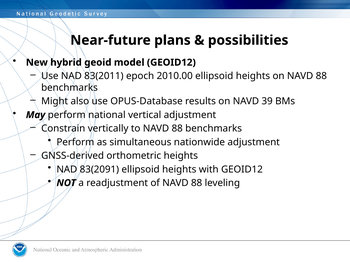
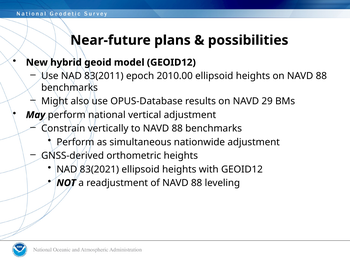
39: 39 -> 29 (267, 101)
83(2091: 83(2091 -> 83(2021 (99, 170)
